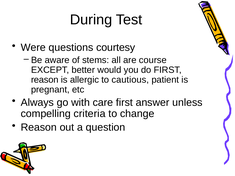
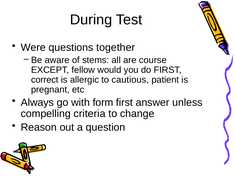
courtesy: courtesy -> together (116, 48)
better: better -> fellow (83, 70)
reason: reason -> correct (45, 80)
care: care -> form (103, 103)
